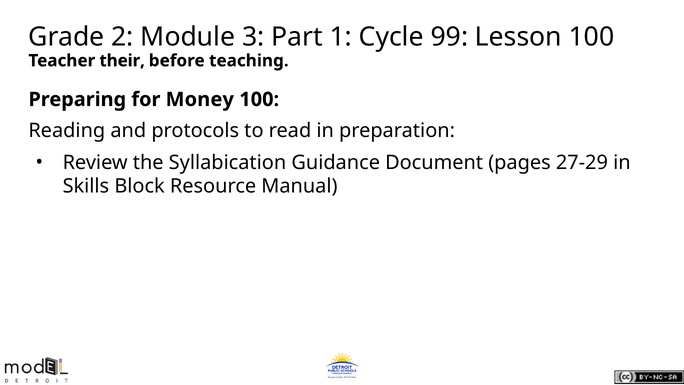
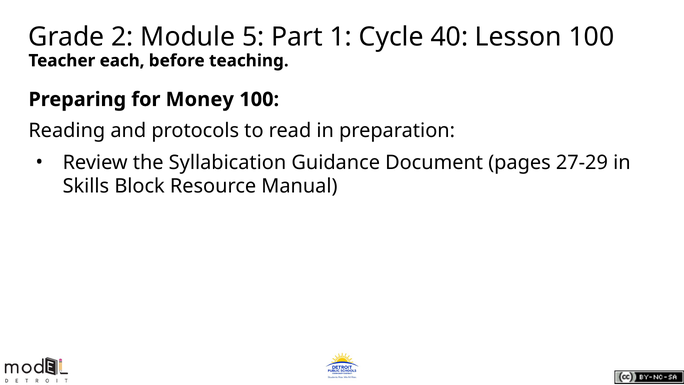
3: 3 -> 5 (253, 37)
99: 99 -> 40 (449, 37)
their: their -> each (122, 61)
